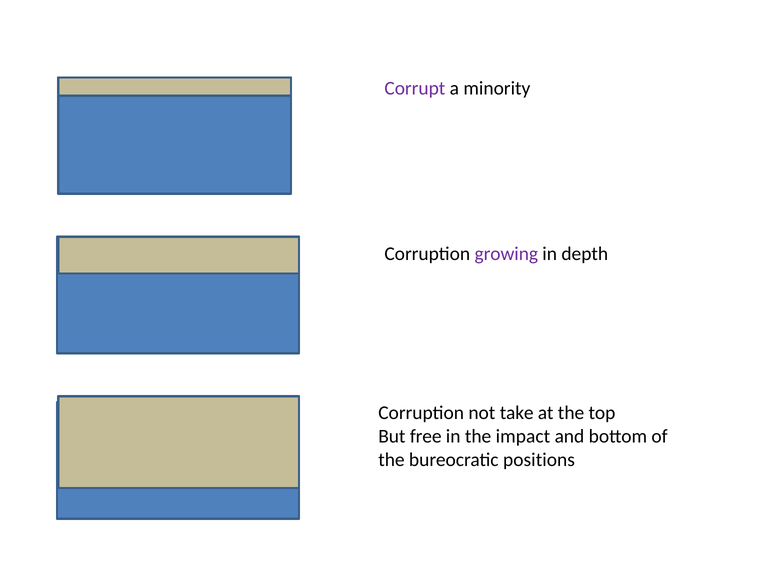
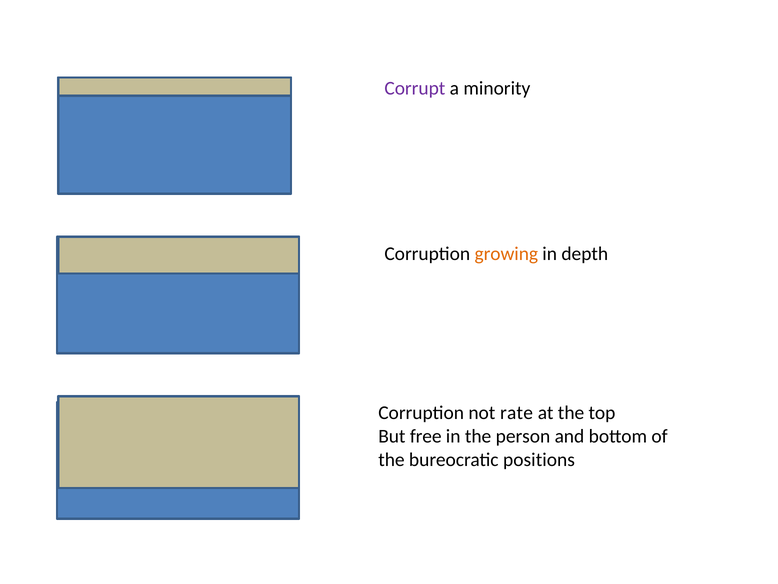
growing colour: purple -> orange (506, 253)
take: take -> rate (517, 413)
impact: impact -> person (523, 436)
